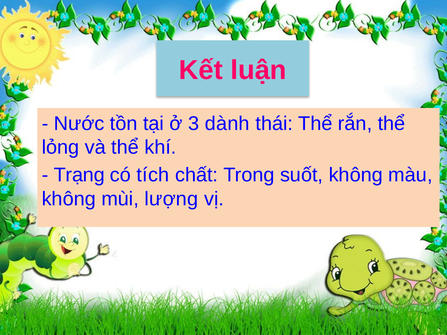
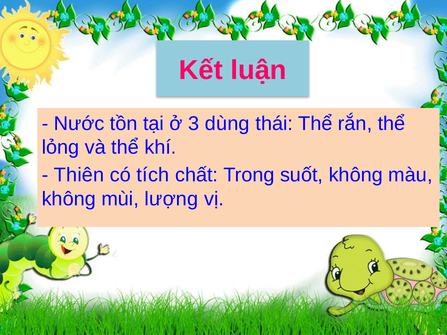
dành: dành -> dùng (227, 124)
Trạng: Trạng -> Thiên (79, 175)
